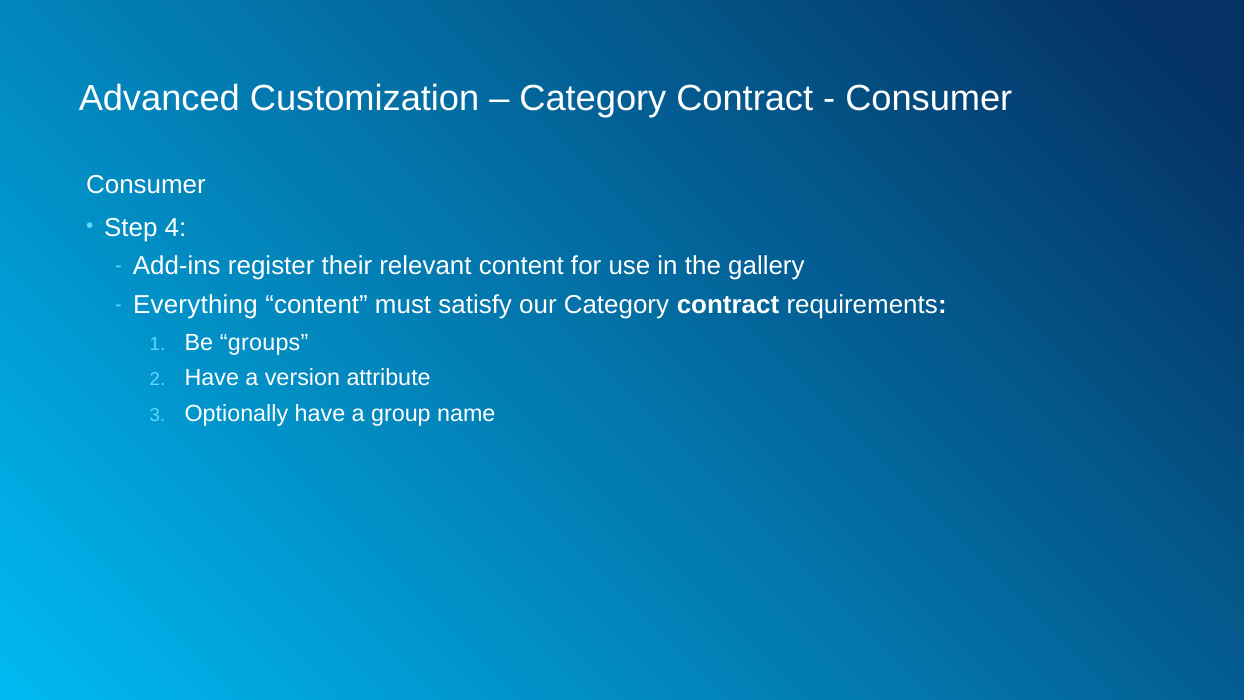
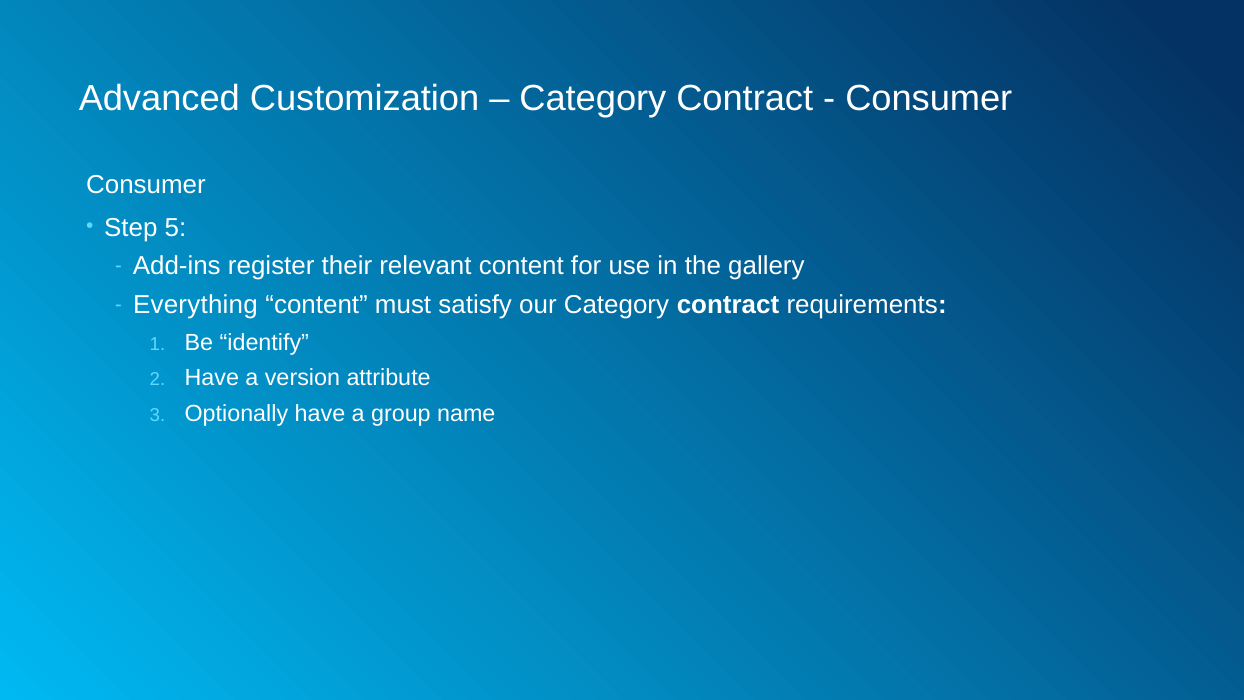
4: 4 -> 5 (175, 227)
groups: groups -> identify (264, 342)
